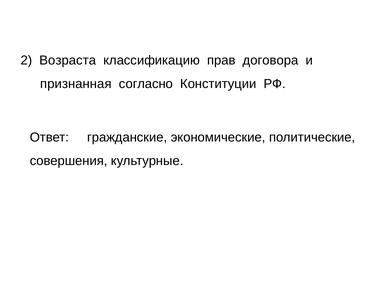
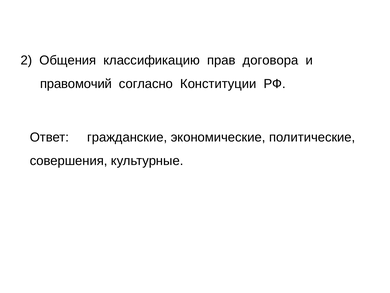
Возраста: Возраста -> Общения (68, 60)
признанная: признанная -> правомочий (76, 84)
